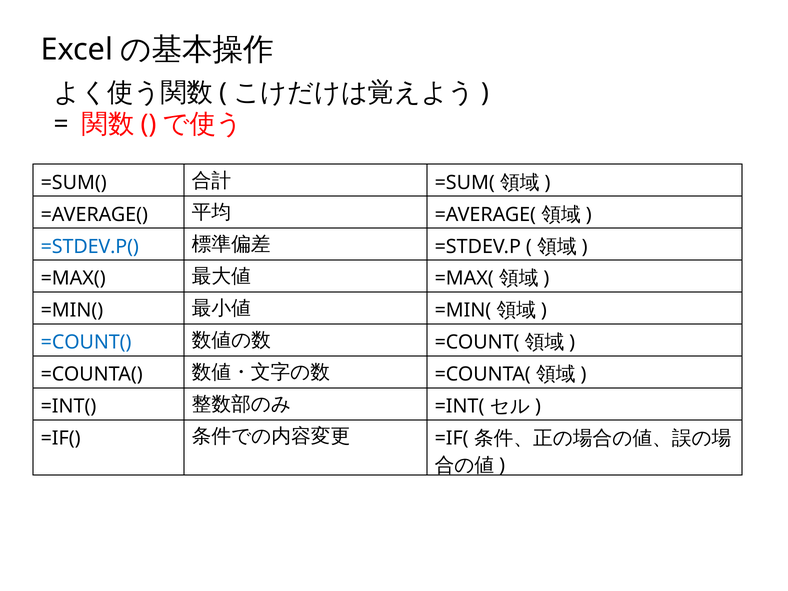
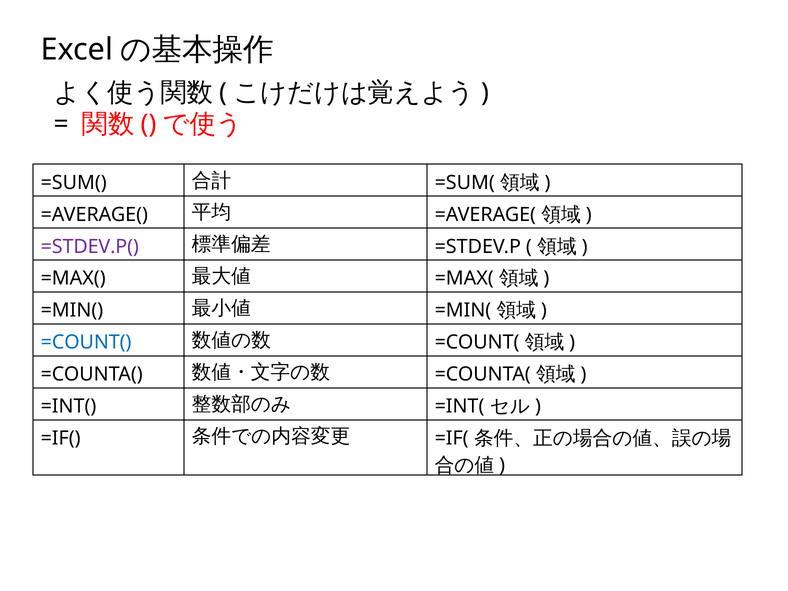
=STDEV.P( colour: blue -> purple (90, 247)
